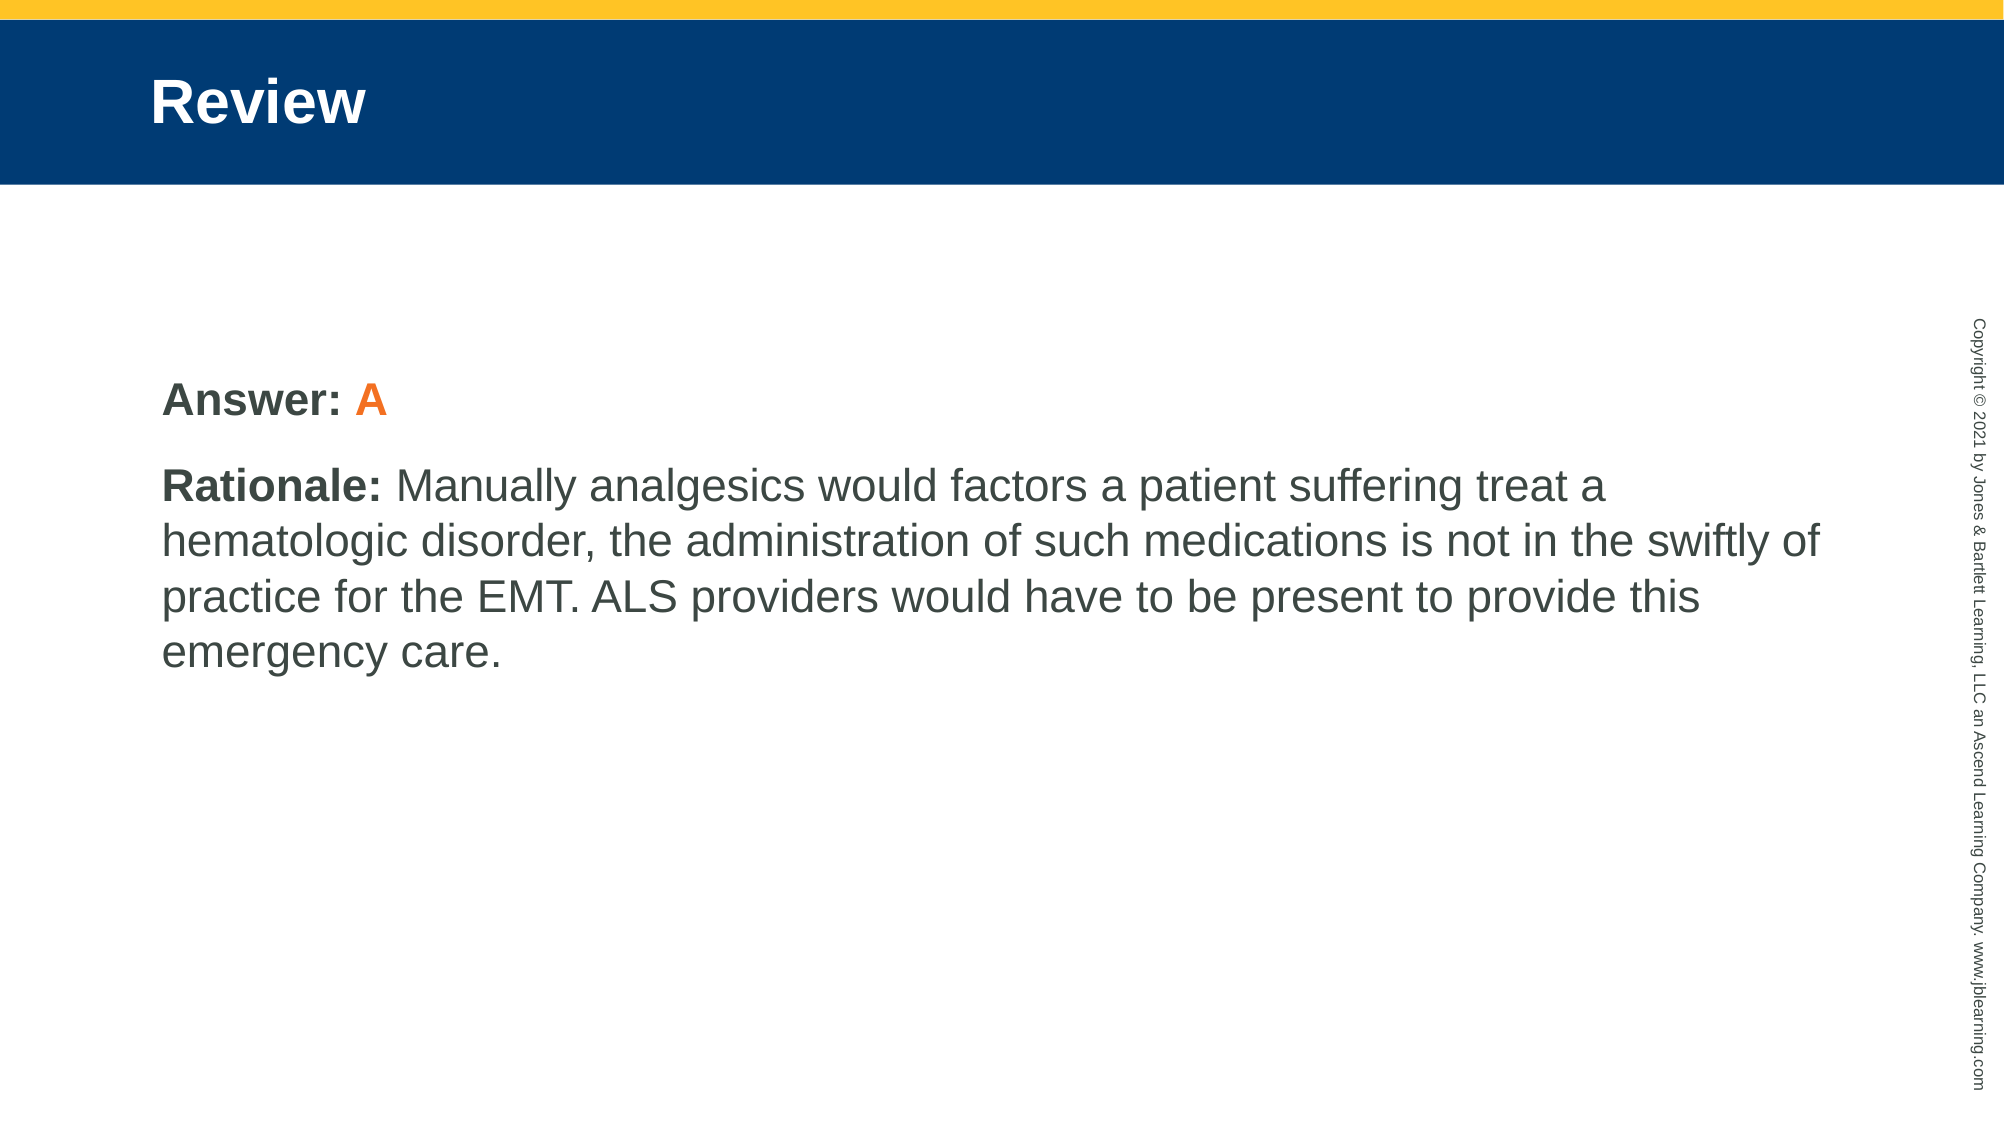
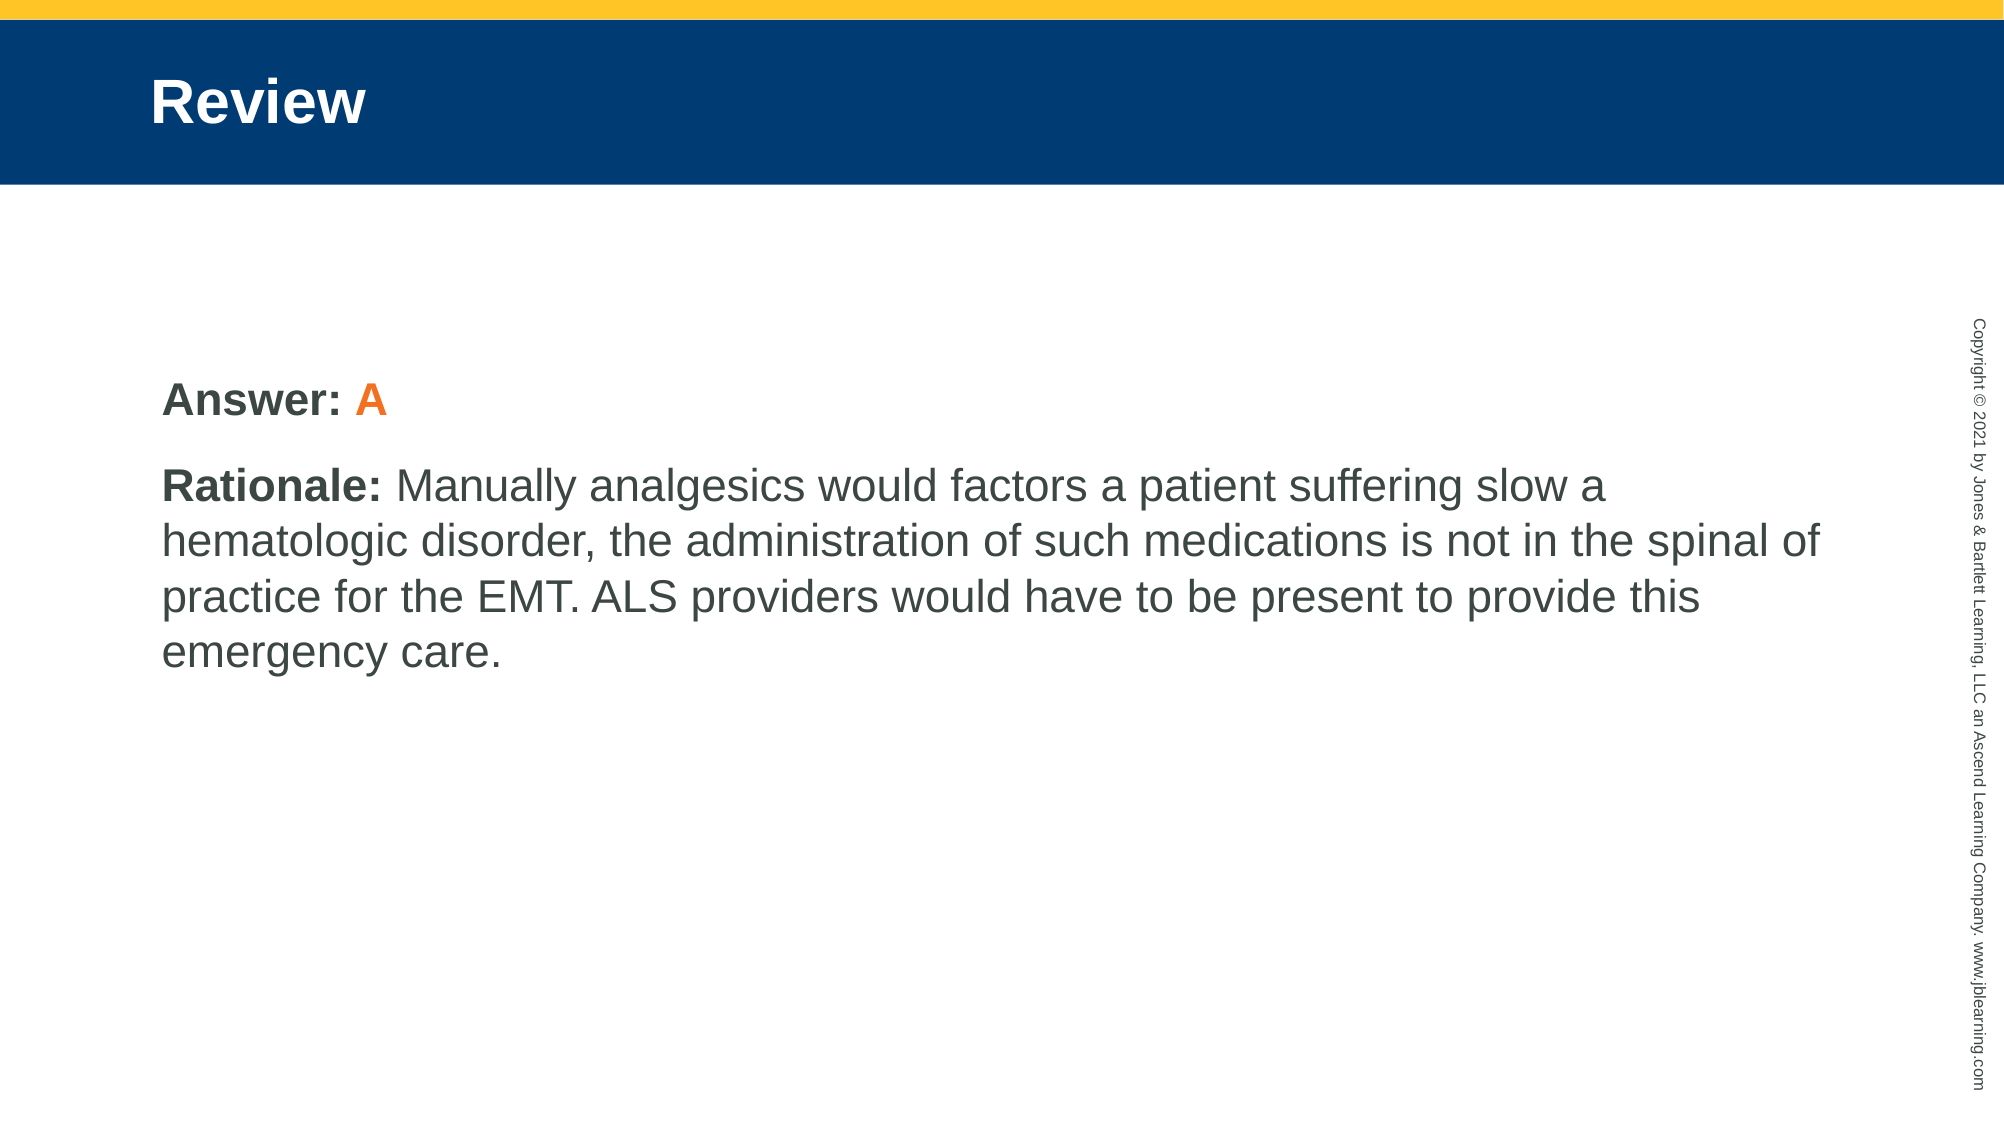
treat: treat -> slow (1522, 487)
swiftly: swiftly -> spinal (1708, 542)
